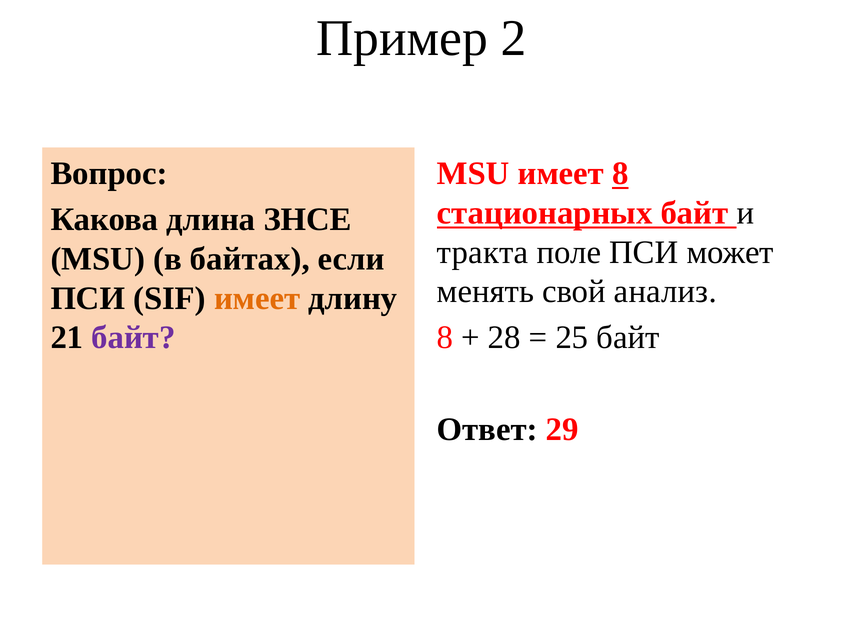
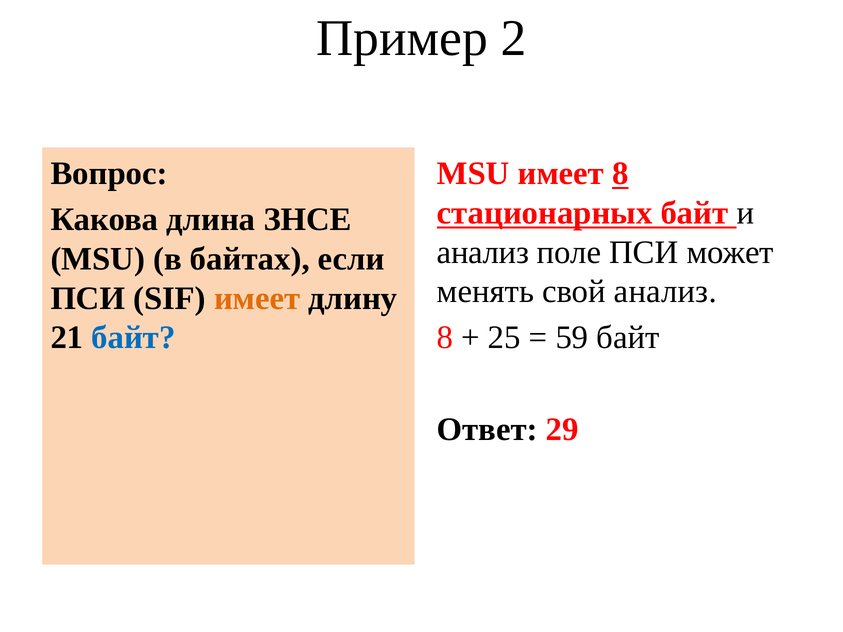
тракта: тракта -> анализ (483, 252)
байт colour: purple -> blue (133, 338)
28: 28 -> 25 (504, 338)
25: 25 -> 59 (572, 338)
